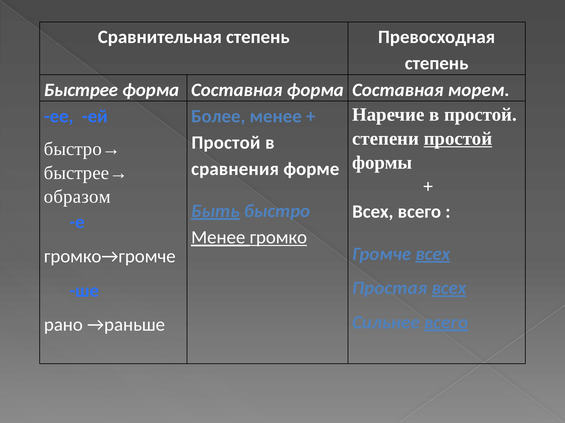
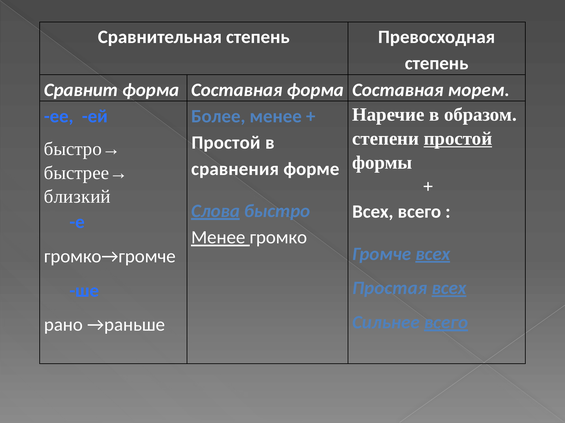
Быстрее: Быстрее -> Сравнит (81, 90)
в простой: простой -> образом (480, 115)
образом: образом -> близкий (77, 197)
Быть: Быть -> Слова (215, 211)
громко underline: present -> none (278, 238)
